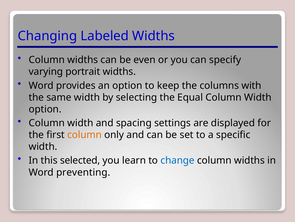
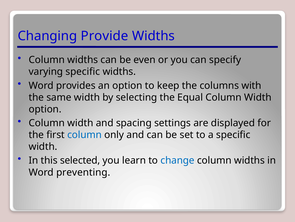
Labeled: Labeled -> Provide (105, 36)
varying portrait: portrait -> specific (83, 71)
column colour: orange -> blue (85, 134)
